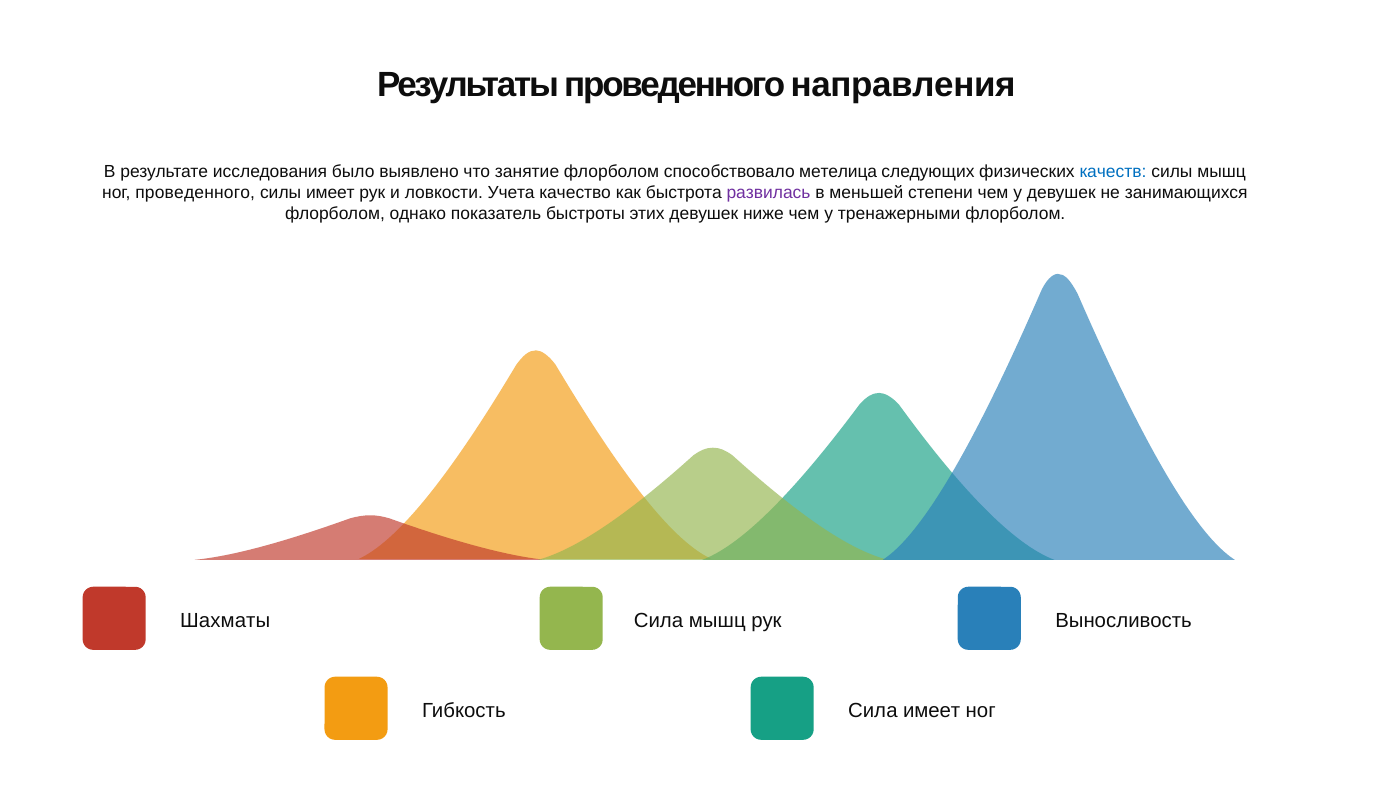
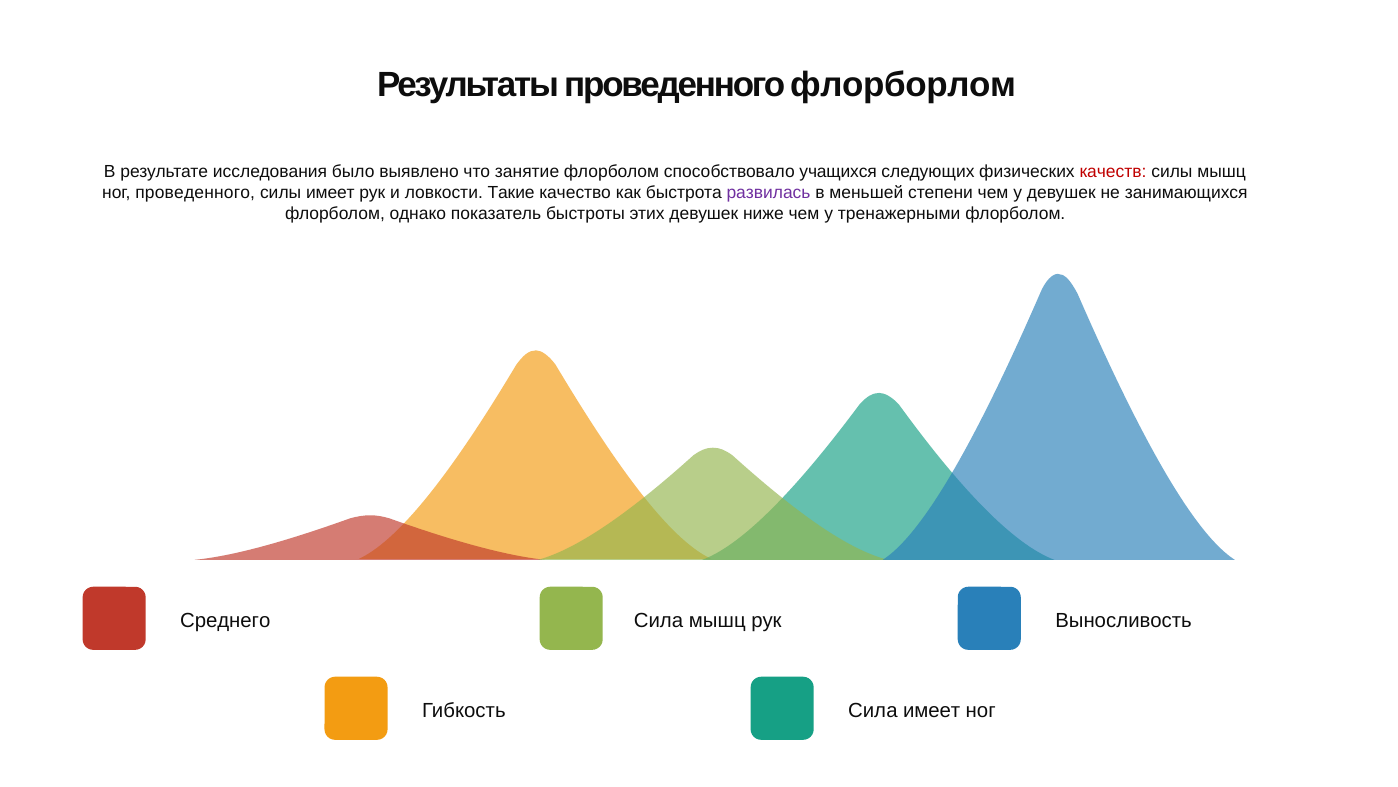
направления: направления -> флорборлом (903, 84)
метелица: метелица -> учащихся (838, 172)
качеств colour: blue -> red (1113, 172)
Учета: Учета -> Такие (511, 193)
Шахматы: Шахматы -> Среднего (225, 621)
